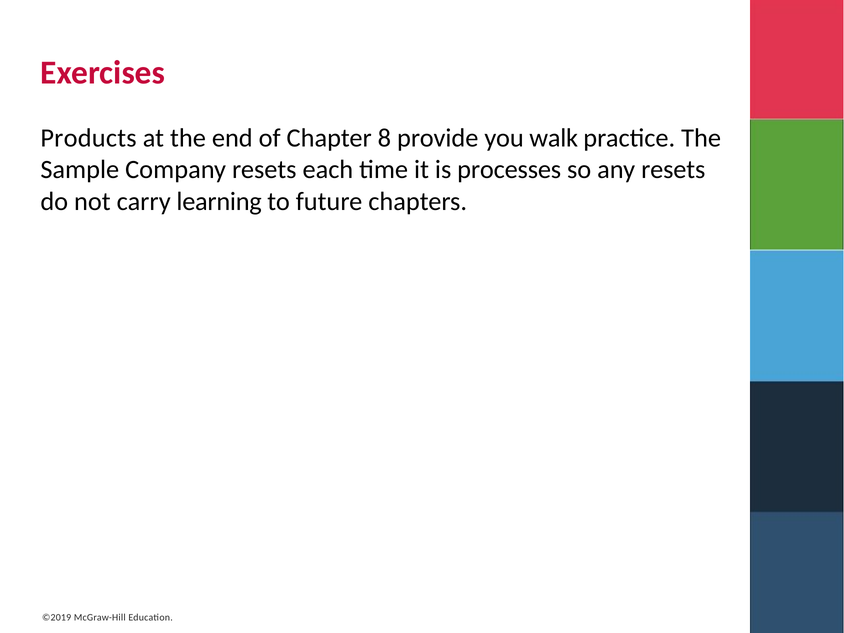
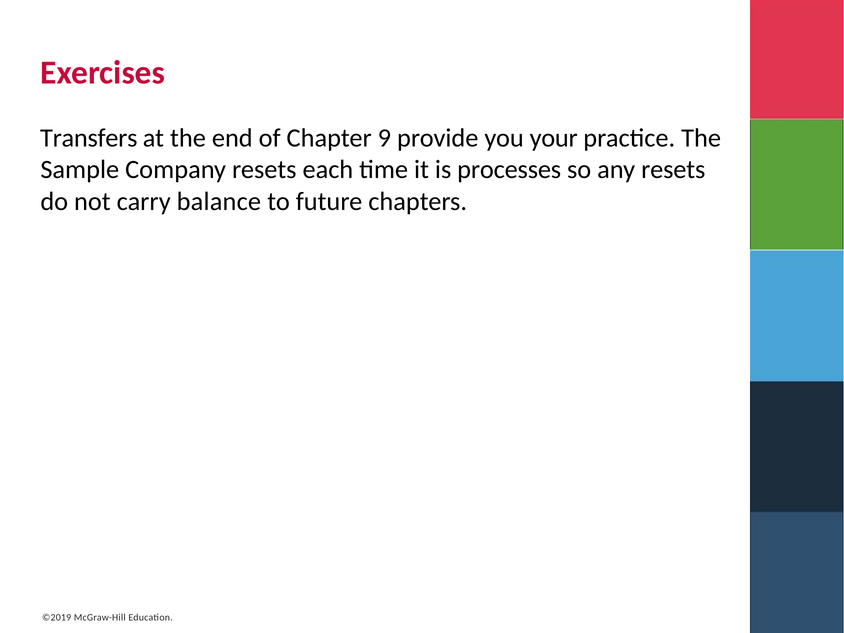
Products: Products -> Transfers (89, 138)
8: 8 -> 9 (384, 138)
walk: walk -> your (554, 138)
learning: learning -> balance (219, 201)
